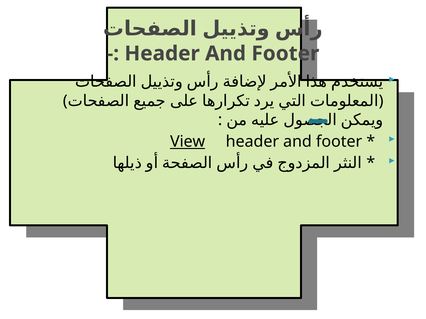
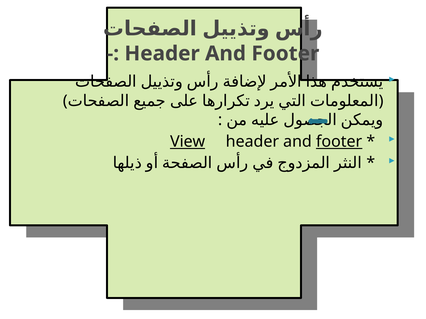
footer underline: none -> present (339, 142)
